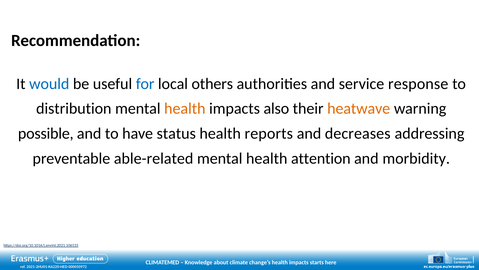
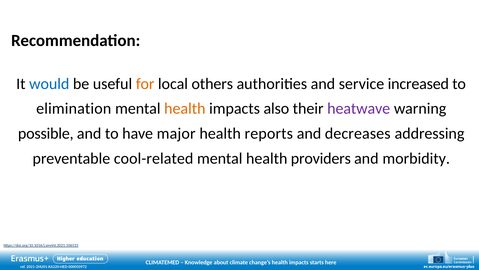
for colour: blue -> orange (145, 84)
response: response -> increased (418, 84)
distribution: distribution -> elimination (74, 108)
heatwave colour: orange -> purple (359, 108)
status: status -> major (176, 133)
able-related: able-related -> cool-related (154, 158)
attention: attention -> providers (321, 158)
